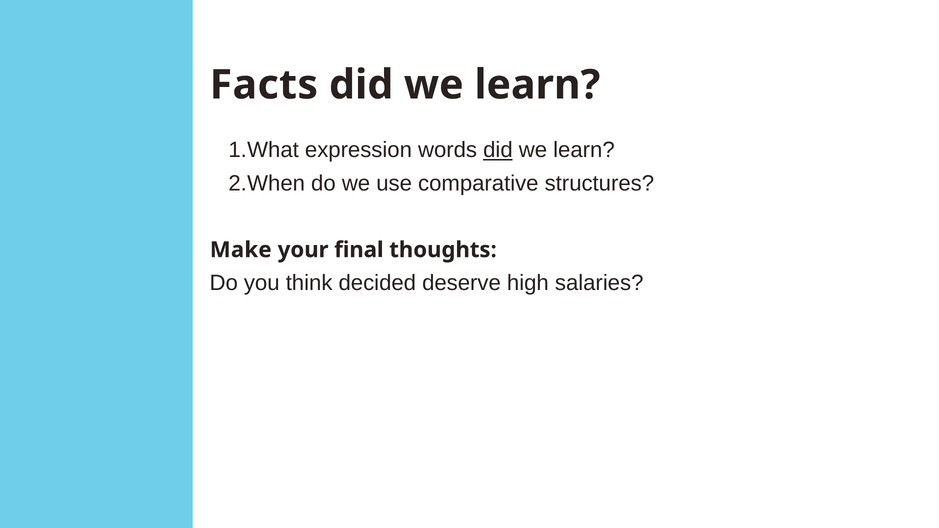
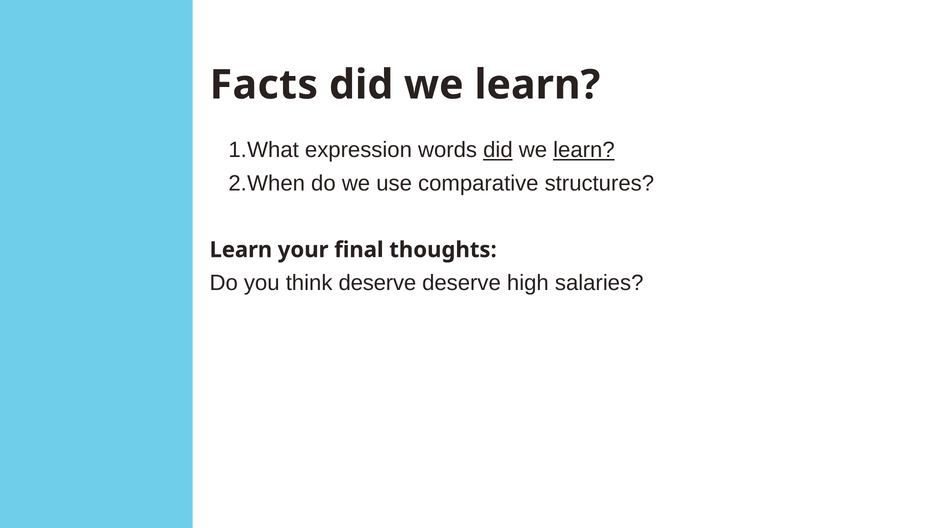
learn underline: none -> present (584, 150)
Make: Make -> Learn (241, 250)
think decided: decided -> deserve (377, 283)
